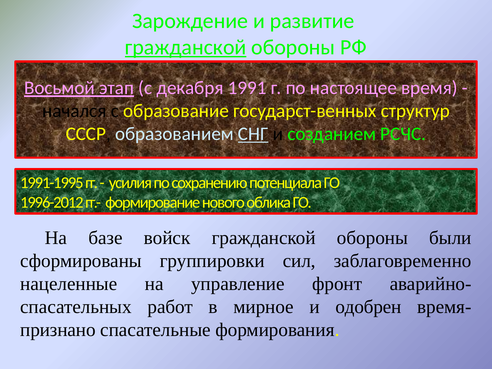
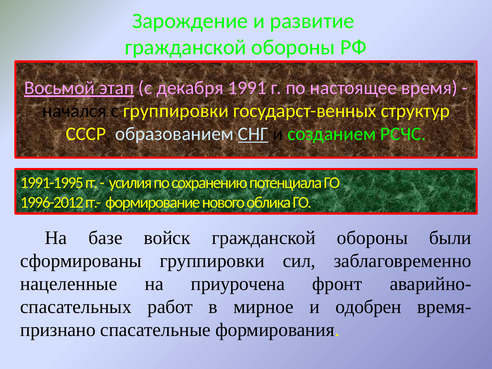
гражданской underline: present -> none (186, 47)
с образование: образование -> группировки (176, 111)
управление: управление -> приурочена (238, 284)
